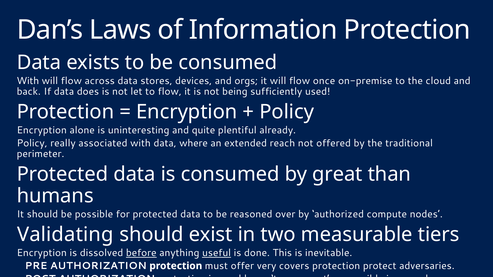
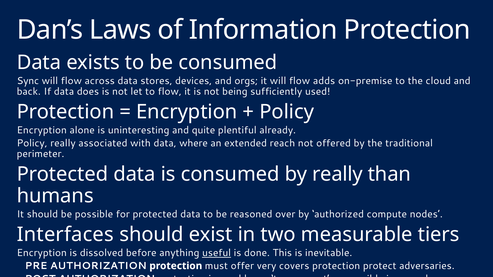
With: With -> Sync (28, 81)
once: once -> adds (324, 81)
by great: great -> really (337, 174)
Validating: Validating -> Interfaces (65, 235)
before underline: present -> none (141, 253)
